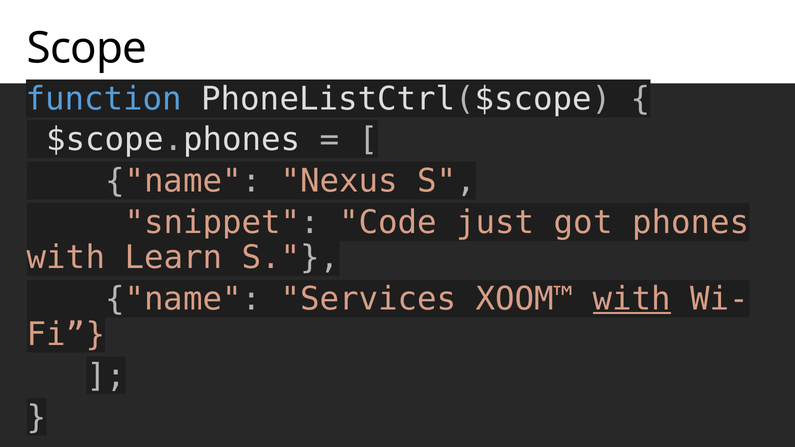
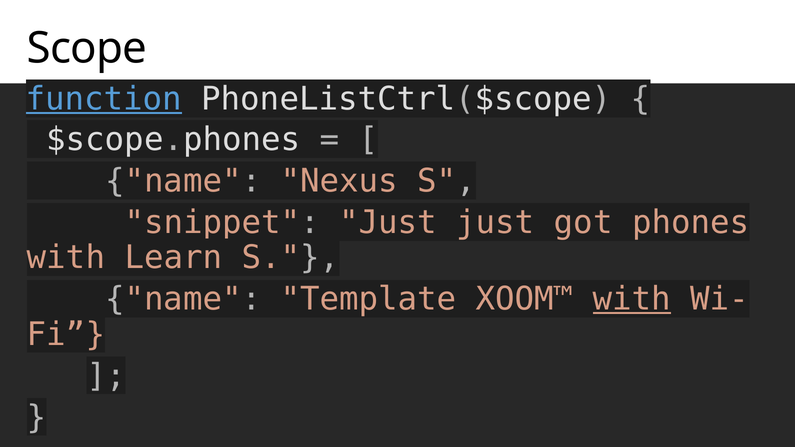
function underline: none -> present (104, 99)
snippet Code: Code -> Just (388, 223)
Services: Services -> Template (368, 299)
